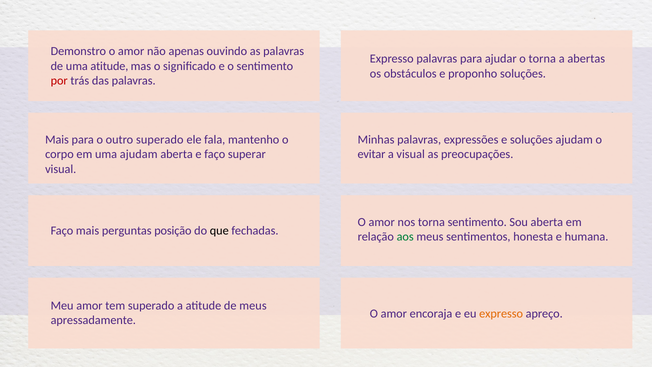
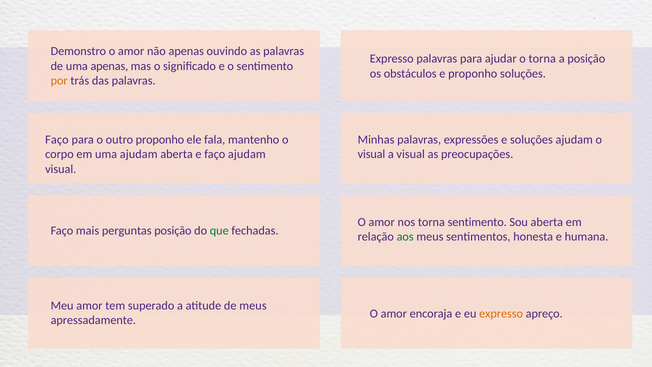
a abertas: abertas -> posição (586, 59)
uma atitude: atitude -> apenas (109, 66)
por colour: red -> orange (59, 81)
Mais: Mais -> Faço (57, 140)
outro superado: superado -> proponho (160, 140)
faço superar: superar -> ajudam (247, 154)
evitar: evitar -> visual (372, 154)
que colour: black -> green (219, 230)
